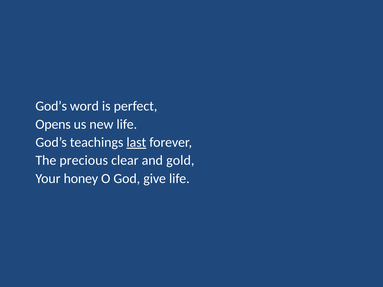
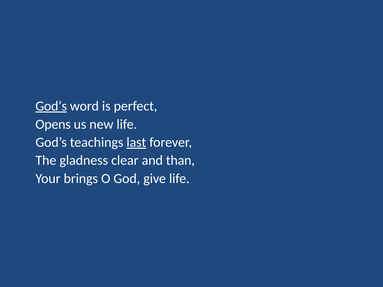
God’s underline: none -> present (51, 106)
precious: precious -> gladness (84, 161)
gold: gold -> than (180, 161)
honey: honey -> brings (81, 179)
